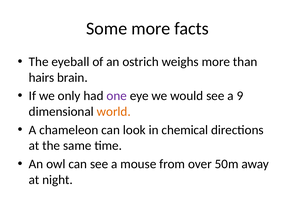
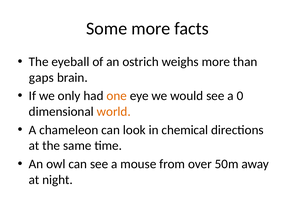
hairs: hairs -> gaps (41, 78)
one colour: purple -> orange (117, 96)
9: 9 -> 0 (240, 96)
